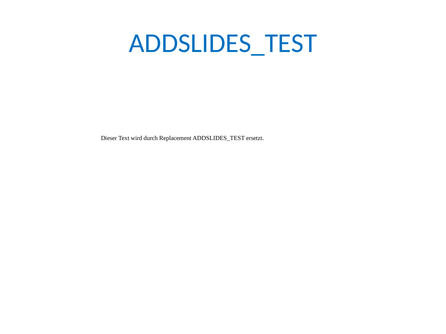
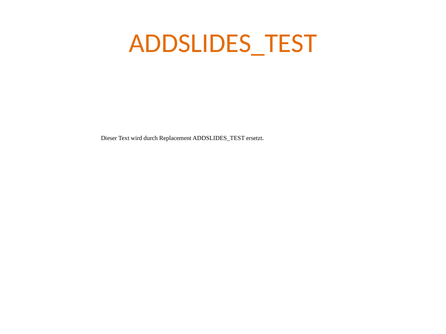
ADDSLIDES_TEST colour: blue -> orange (223, 43)
